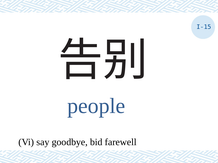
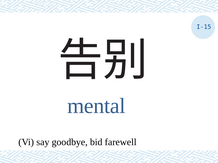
people: people -> mental (96, 106)
